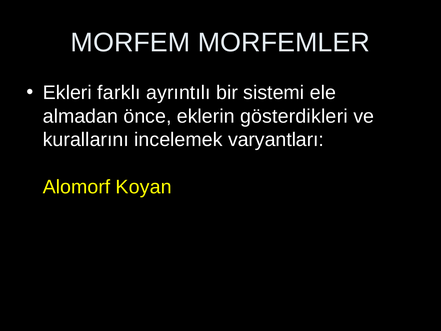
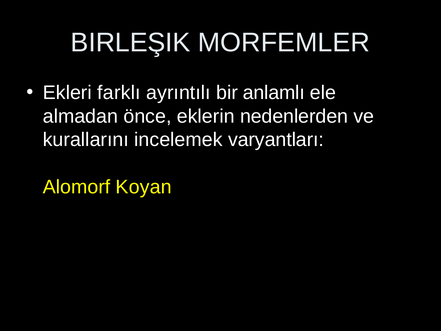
MORFEM: MORFEM -> BIRLEŞIK (131, 43)
sistemi: sistemi -> anlamlı (274, 93)
gösterdikleri: gösterdikleri -> nedenlerden (294, 116)
